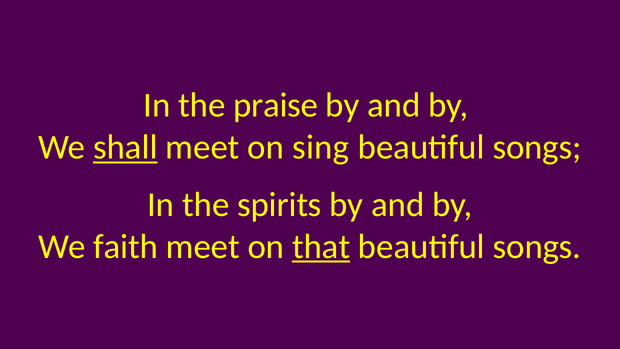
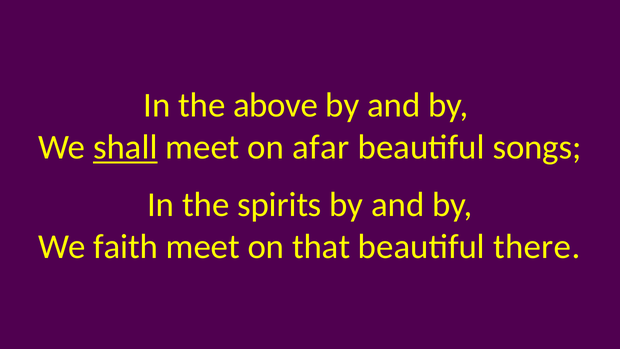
praise: praise -> above (276, 105)
sing: sing -> afar (321, 147)
that underline: present -> none (321, 246)
songs: songs -> there (537, 246)
